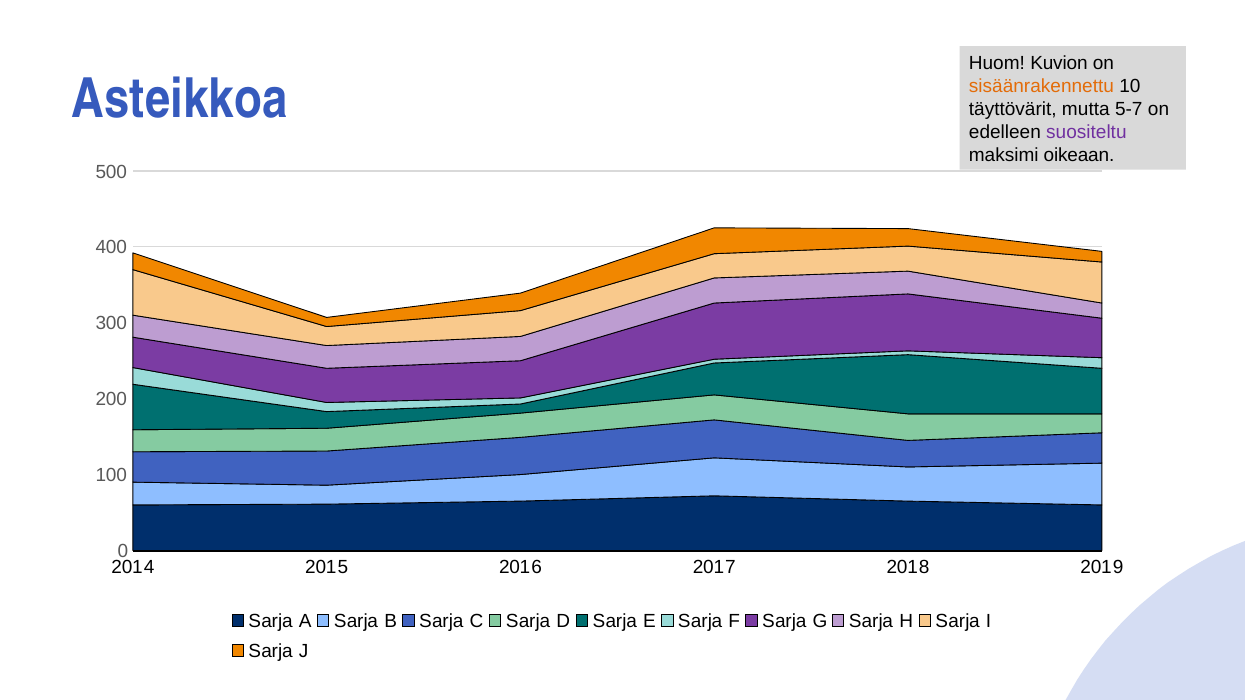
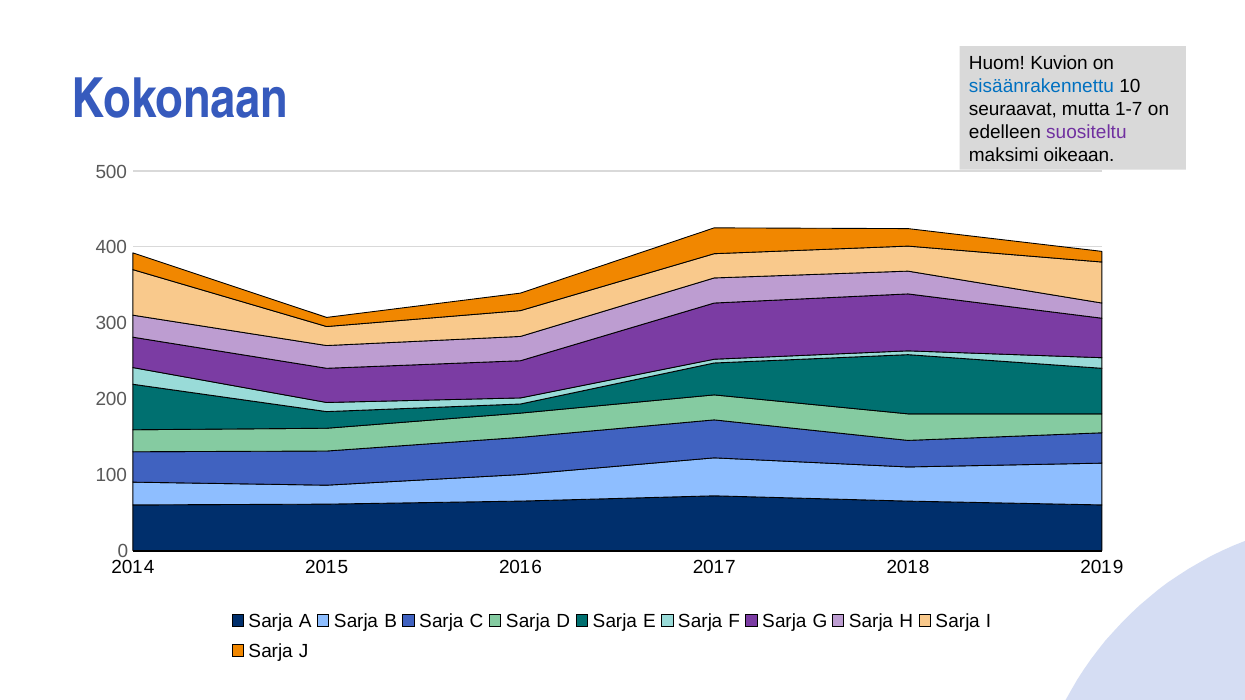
sisäänrakennettu colour: orange -> blue (1041, 86)
Asteikkoa: Asteikkoa -> Kokonaan (180, 99)
täyttövärit: täyttövärit -> seuraavat (1013, 109)
5-7: 5-7 -> 1-7 (1129, 109)
